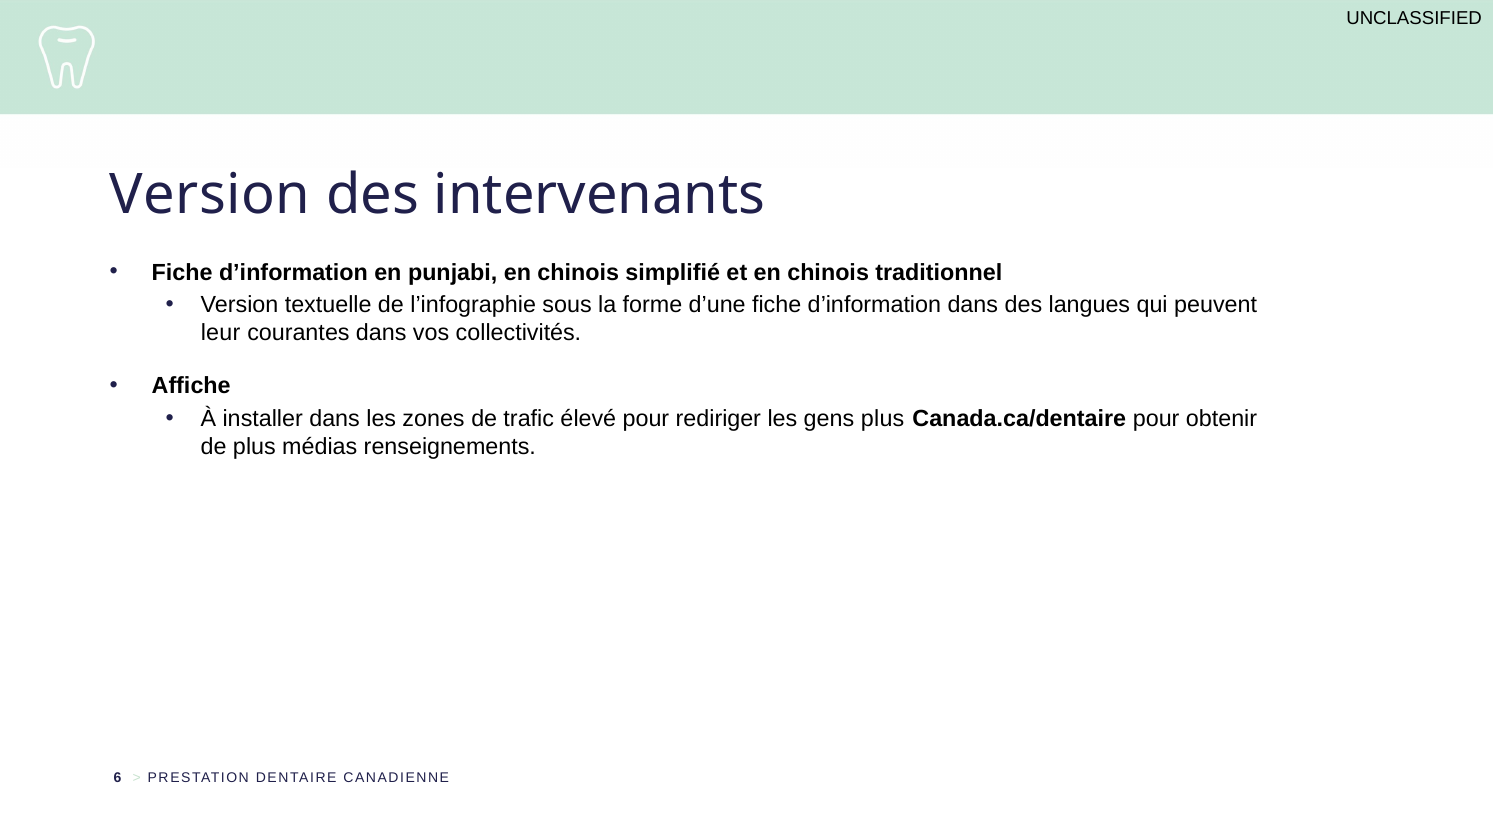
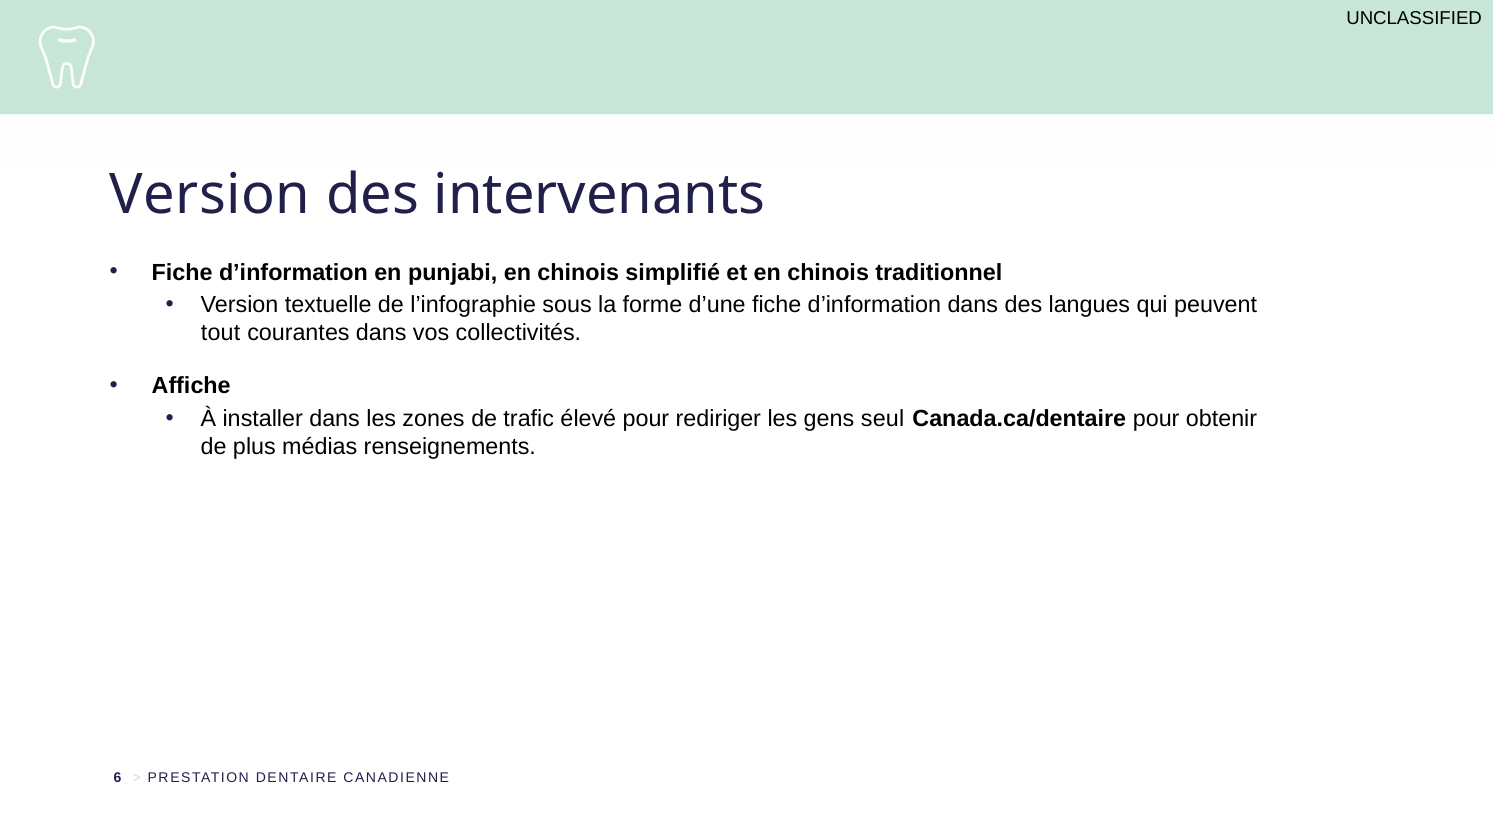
leur: leur -> tout (221, 333)
gens plus: plus -> seul (883, 419)
